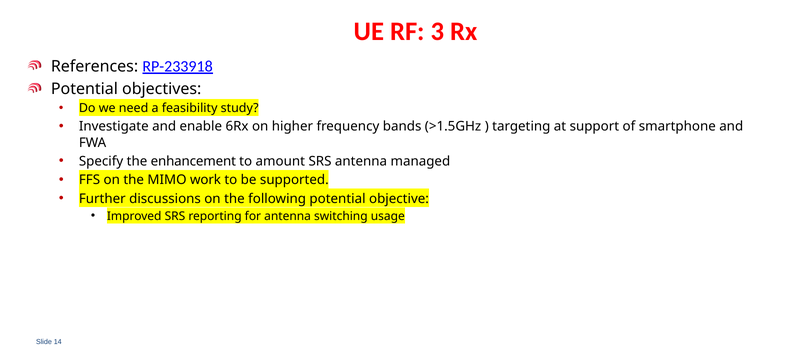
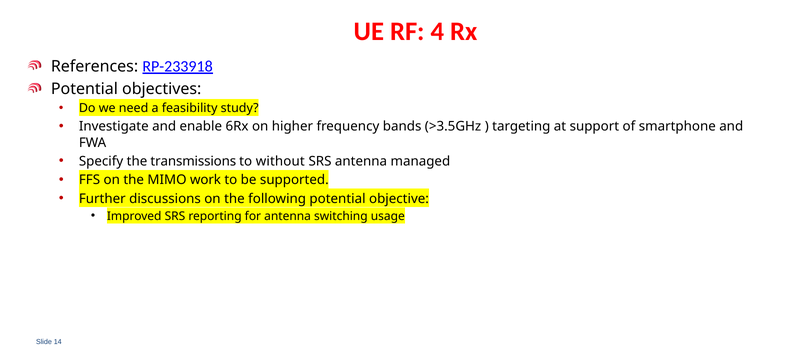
3: 3 -> 4 (438, 31)
>1.5GHz: >1.5GHz -> >3.5GHz (453, 127)
enhancement: enhancement -> transmissions (193, 161)
amount: amount -> without (280, 161)
